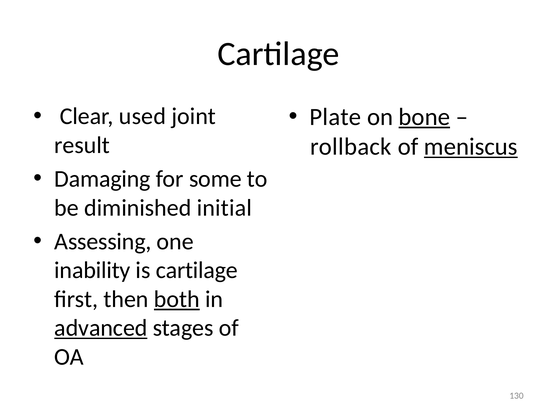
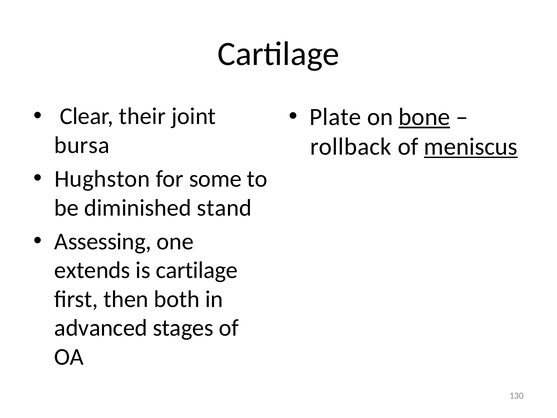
used: used -> their (142, 116)
result: result -> bursa (82, 145)
Damaging: Damaging -> Hughston (102, 179)
initial: initial -> stand (224, 208)
inability: inability -> extends (92, 270)
both underline: present -> none (177, 299)
advanced underline: present -> none (101, 328)
